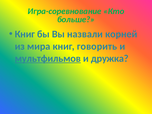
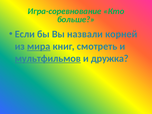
Книг: Книг -> Если (25, 34)
мира underline: none -> present (39, 46)
говорить: говорить -> смотреть (97, 46)
